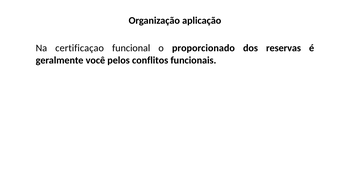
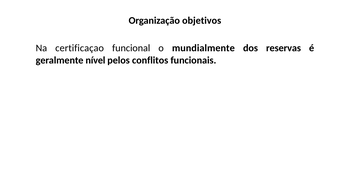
aplicação: aplicação -> objetivos (202, 20)
proporcionado: proporcionado -> mundialmente (203, 48)
você: você -> nível (95, 60)
